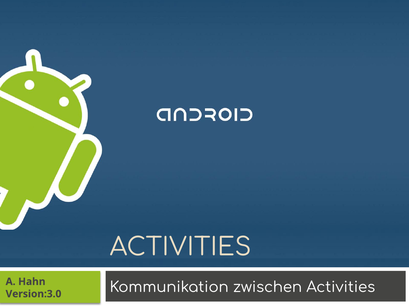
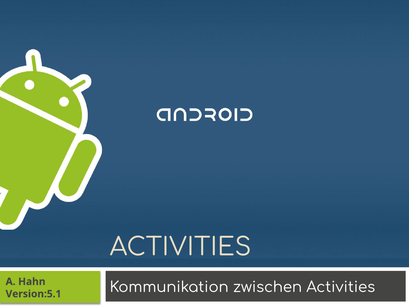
Version:3.0: Version:3.0 -> Version:5.1 (33, 294)
